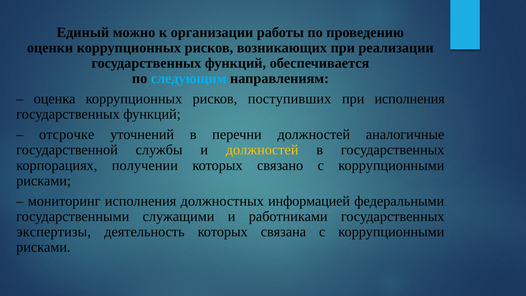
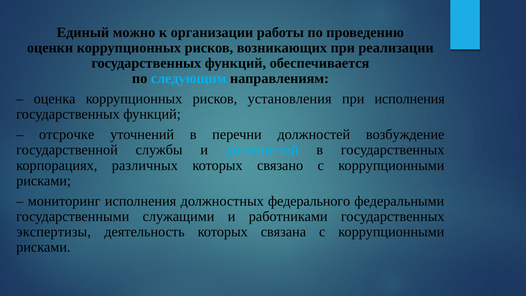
поступивших: поступивших -> установления (290, 99)
аналогичные: аналогичные -> возбуждение (405, 135)
должностей colour: yellow -> light blue (262, 150)
получении: получении -> различных (145, 165)
информацией: информацией -> федерального (309, 201)
